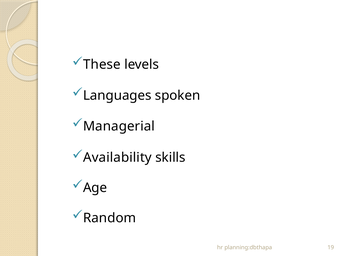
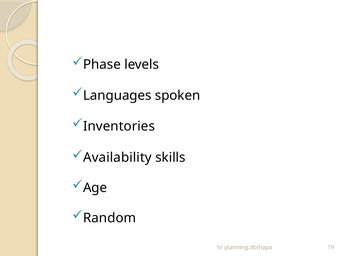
These: These -> Phase (102, 65)
Managerial: Managerial -> Inventories (119, 126)
